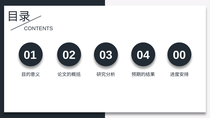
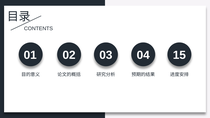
00: 00 -> 15 (179, 55)
